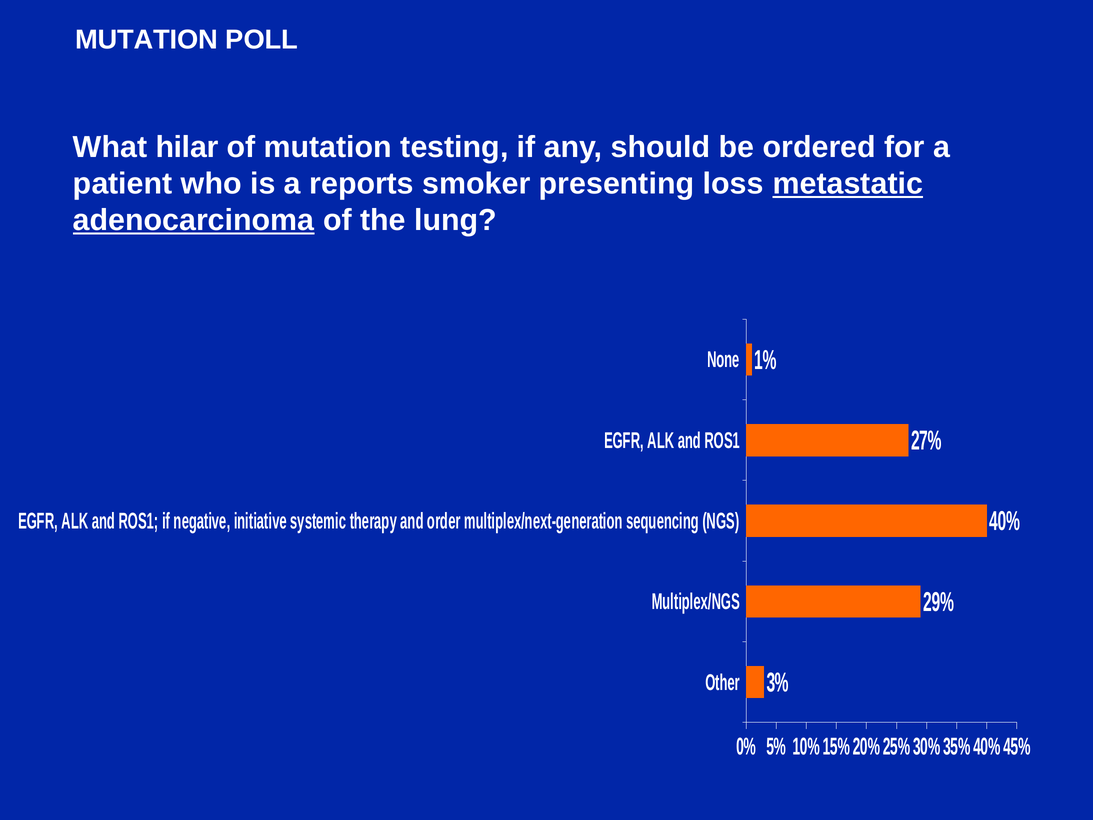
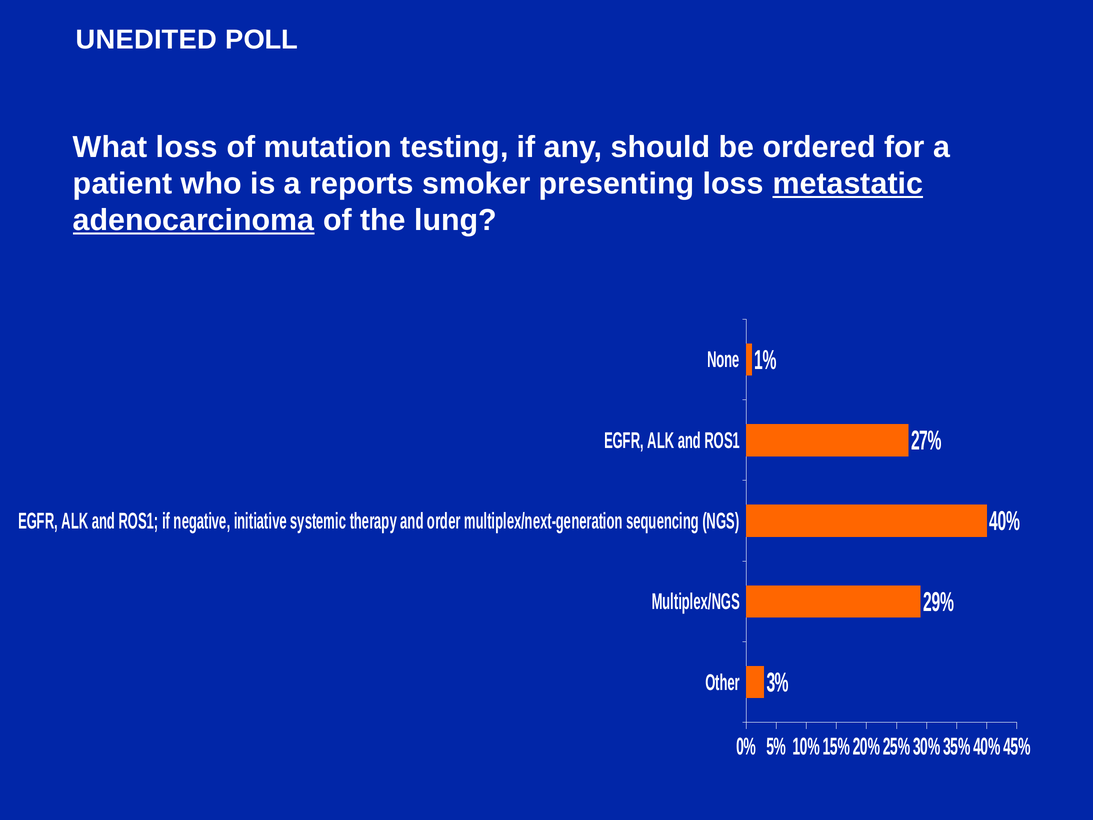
MUTATION: MUTATION -> UNEDITED (146, 40)
What hilar: hilar -> loss (187, 147)
